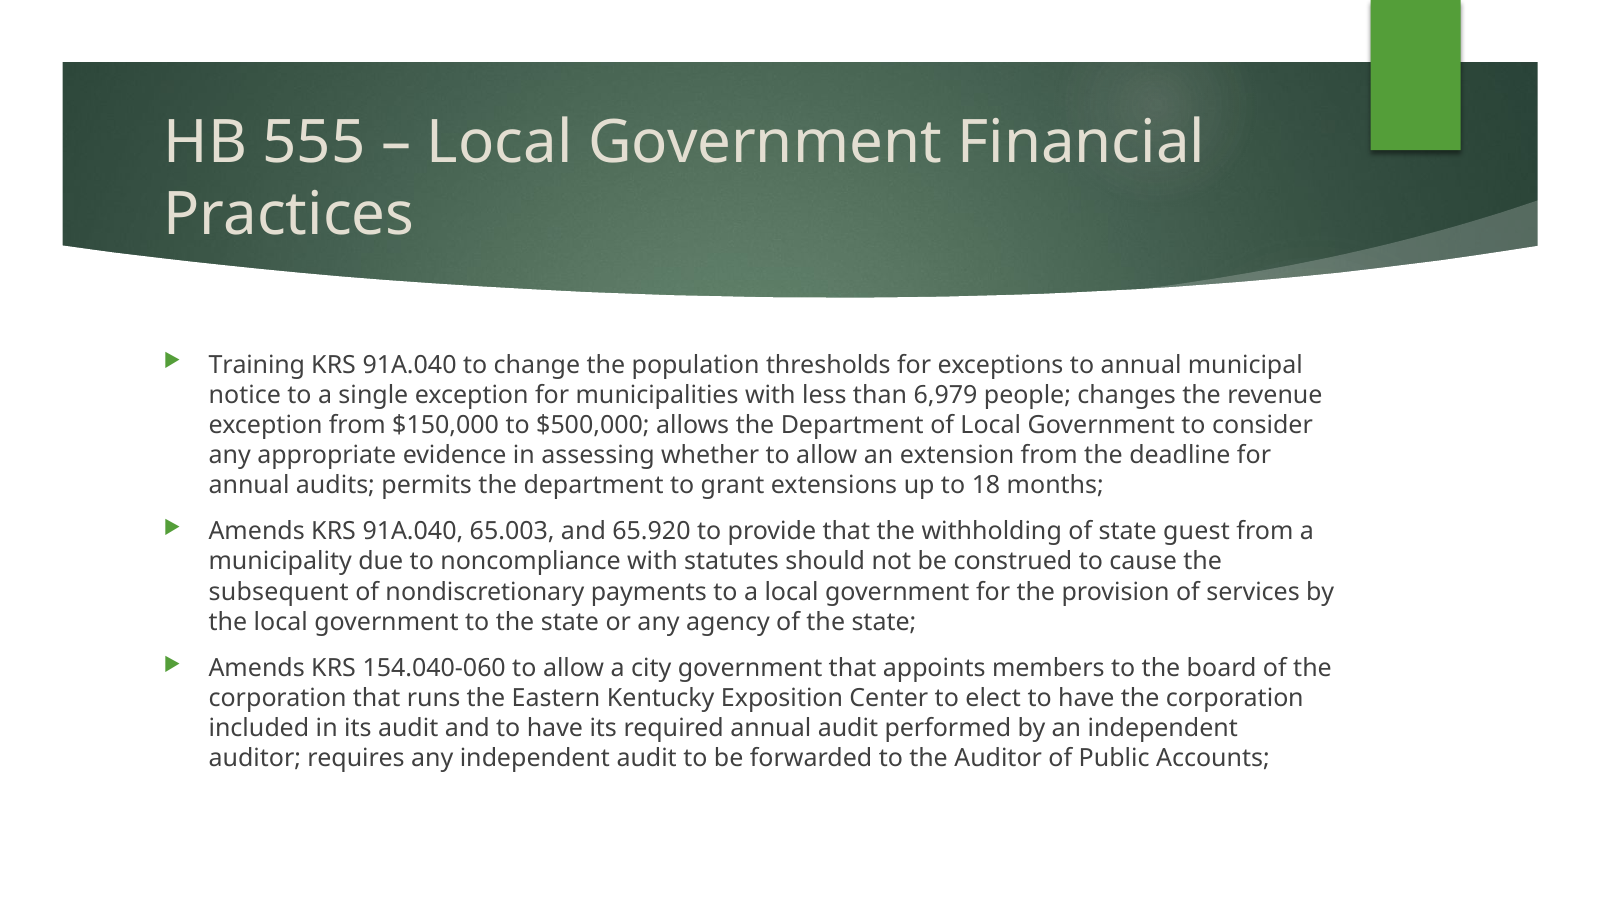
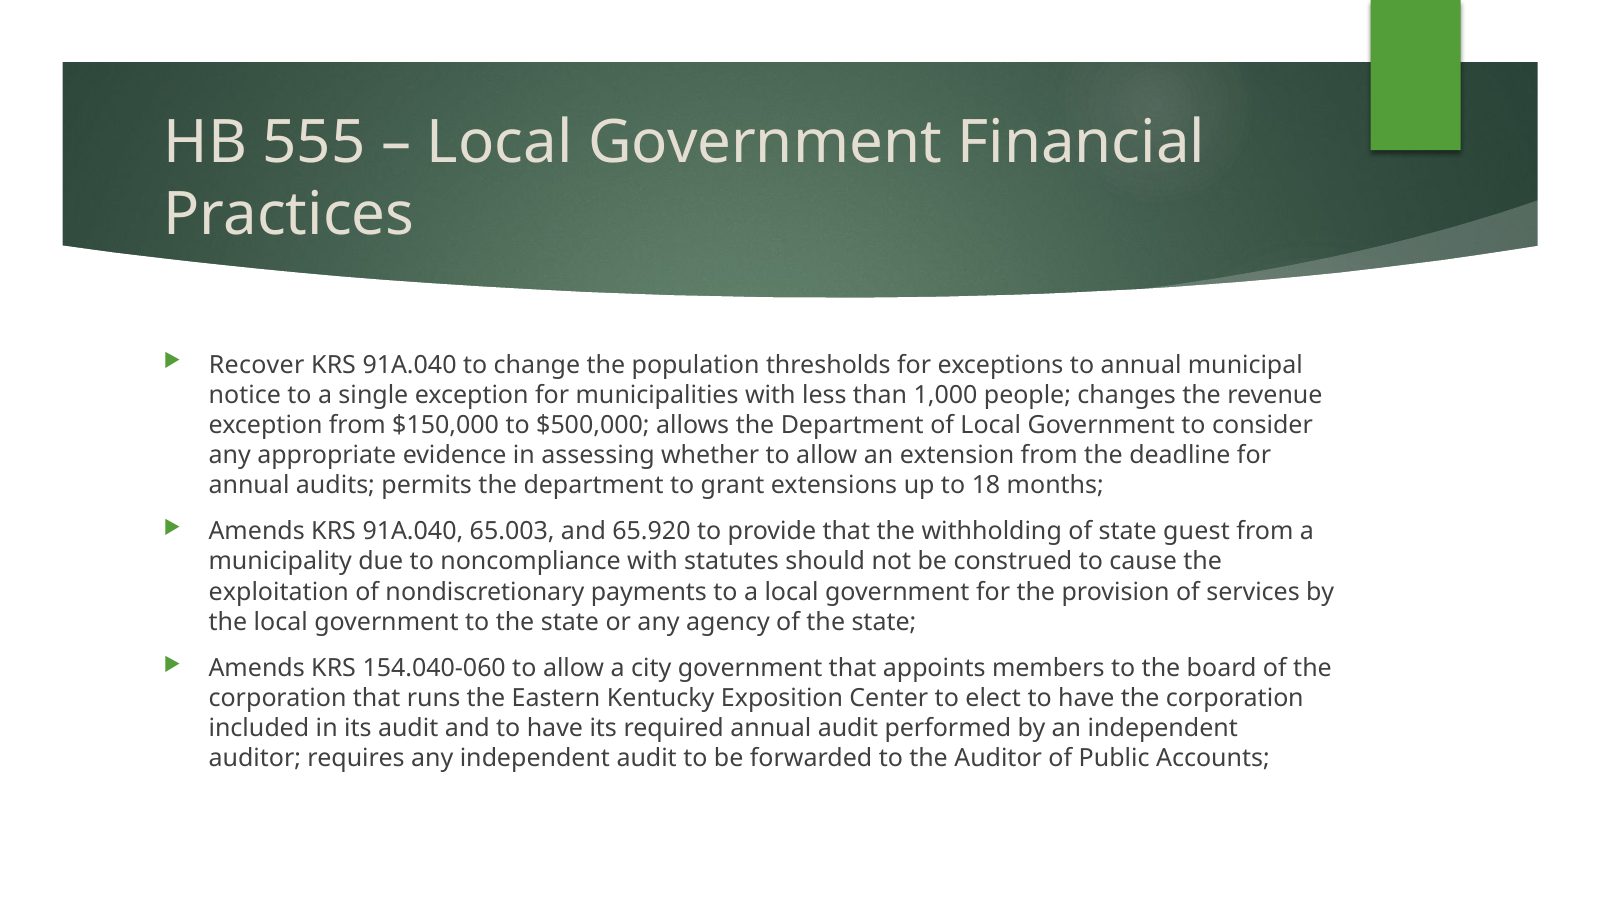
Training: Training -> Recover (257, 365)
6,979: 6,979 -> 1,000 (945, 395)
subsequent: subsequent -> exploitation (279, 591)
